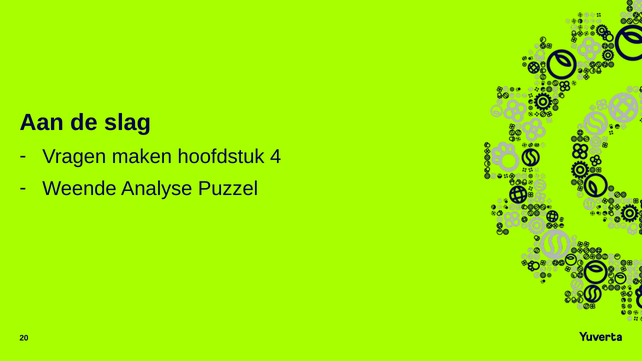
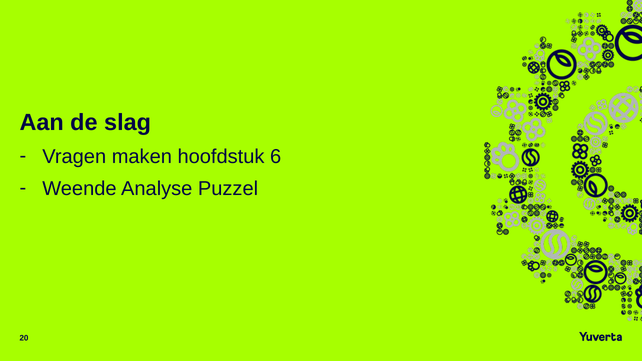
4: 4 -> 6 (276, 157)
